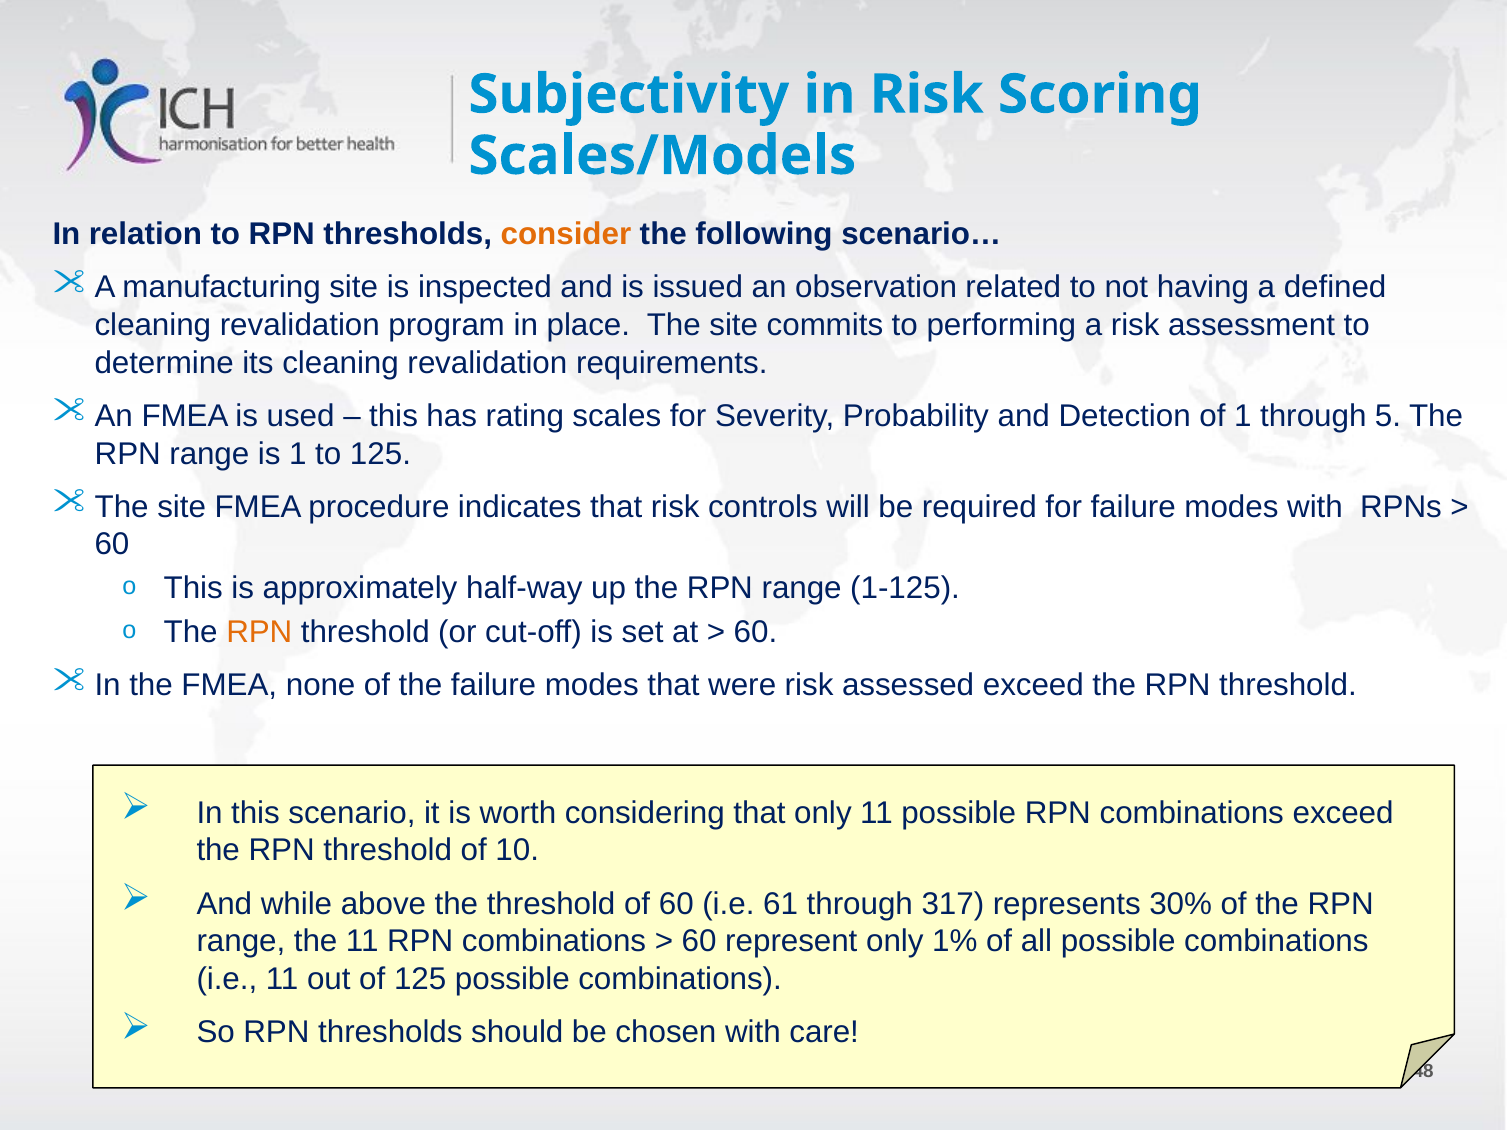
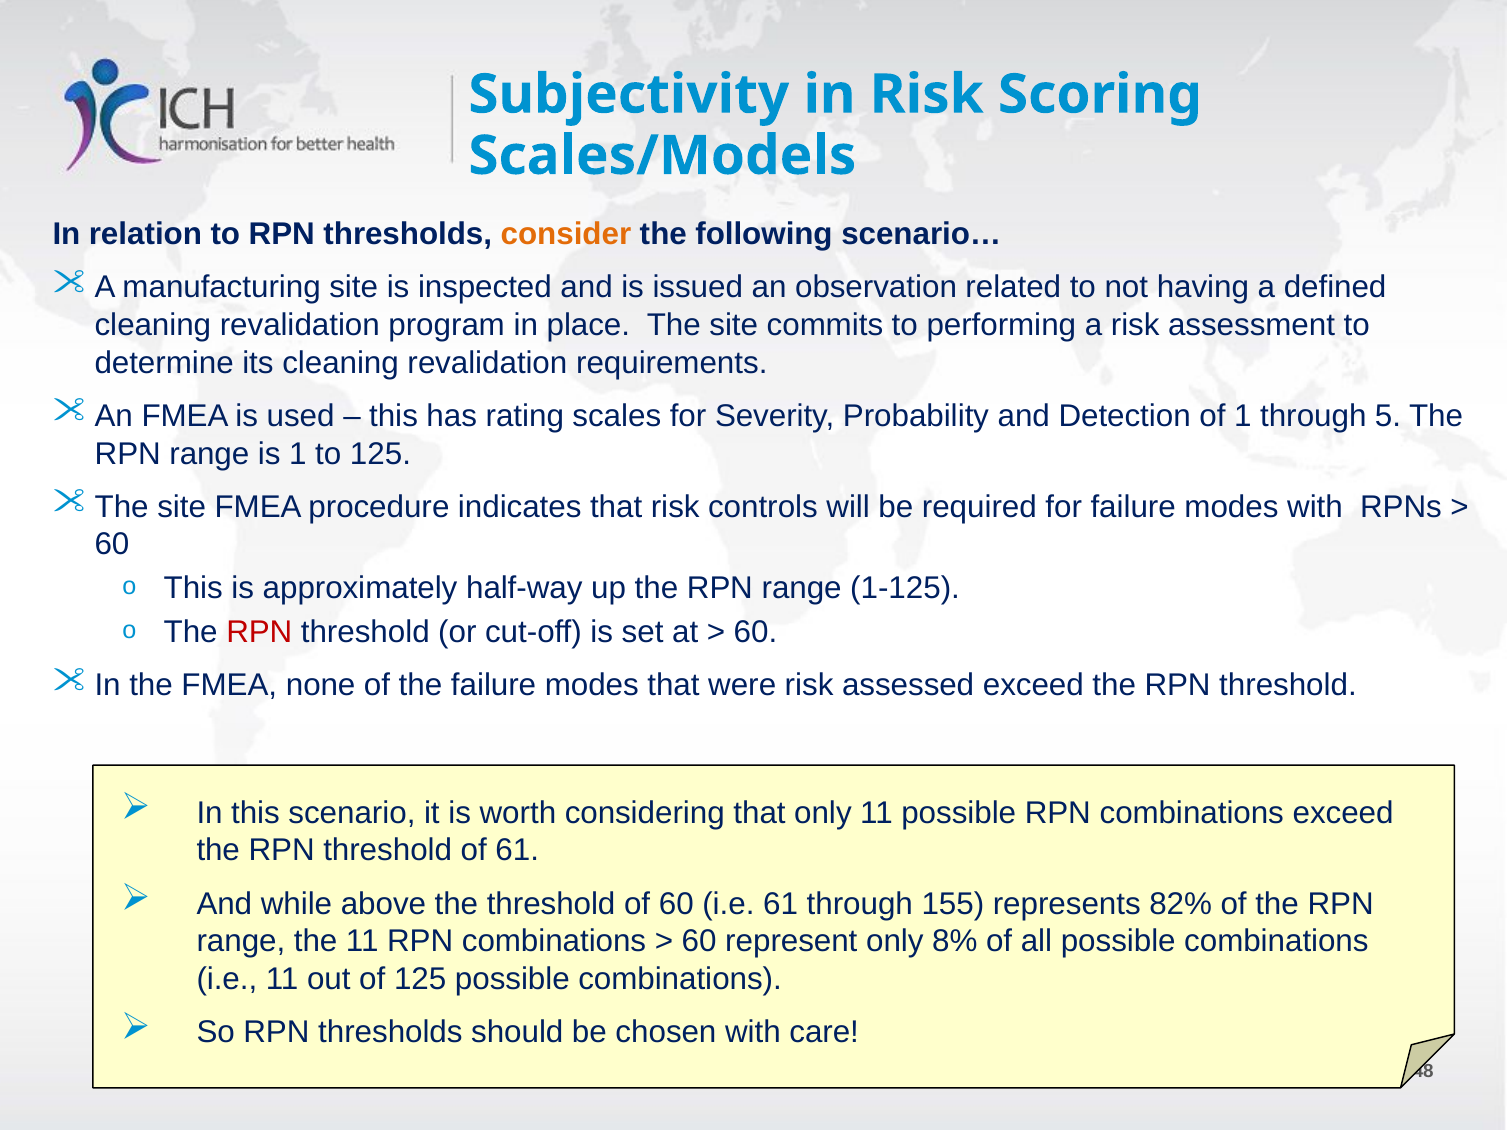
RPN colour: orange -> red (259, 632)
of 10: 10 -> 61 (517, 851)
317: 317 -> 155 (953, 904)
30%: 30% -> 82% (1181, 904)
1%: 1% -> 8% (955, 942)
